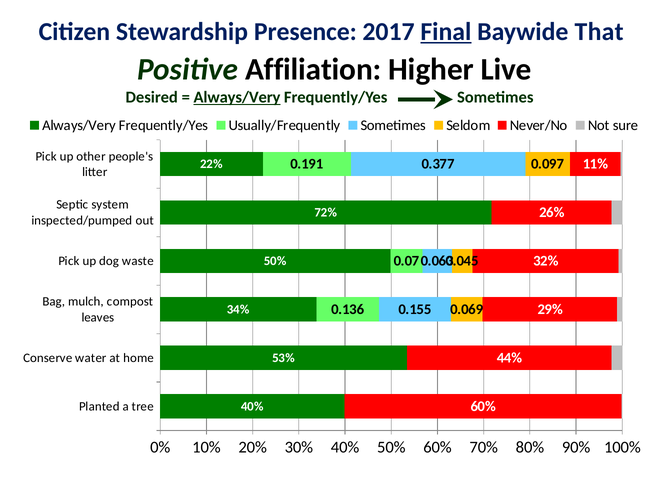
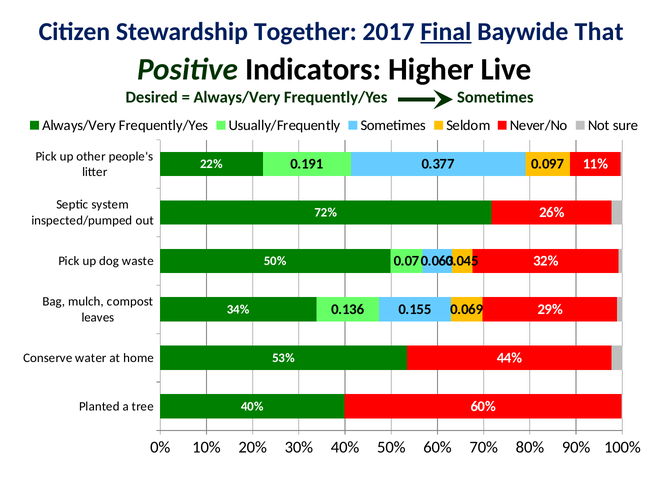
Presence: Presence -> Together (305, 32)
Affiliation: Affiliation -> Indicators (313, 69)
Always/Very underline: present -> none (237, 97)
